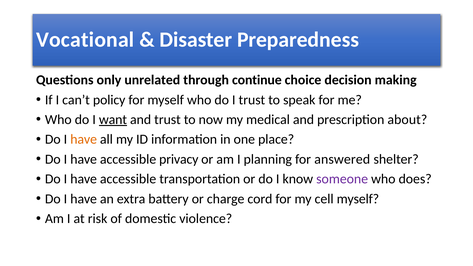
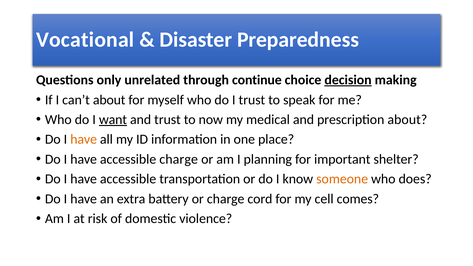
decision underline: none -> present (348, 80)
can’t policy: policy -> about (109, 100)
accessible privacy: privacy -> charge (179, 159)
answered: answered -> important (342, 159)
someone colour: purple -> orange (342, 179)
cell myself: myself -> comes (358, 199)
